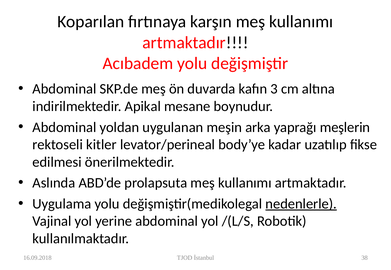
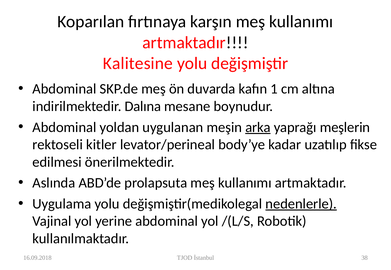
Acıbadem: Acıbadem -> Kalitesine (138, 63)
3: 3 -> 1 (274, 89)
Apikal: Apikal -> Dalına (143, 106)
arka underline: none -> present (258, 127)
